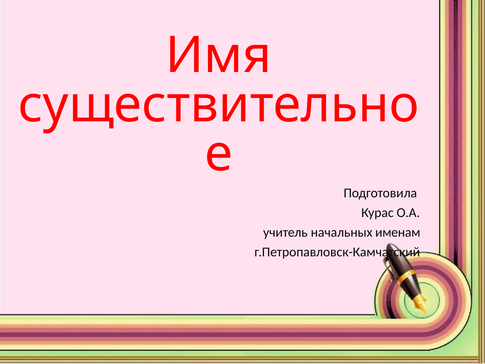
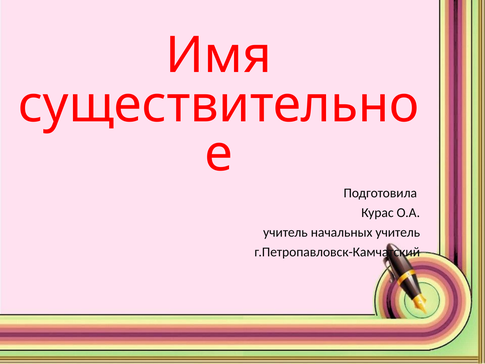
начальных именам: именам -> учитель (398, 232)
